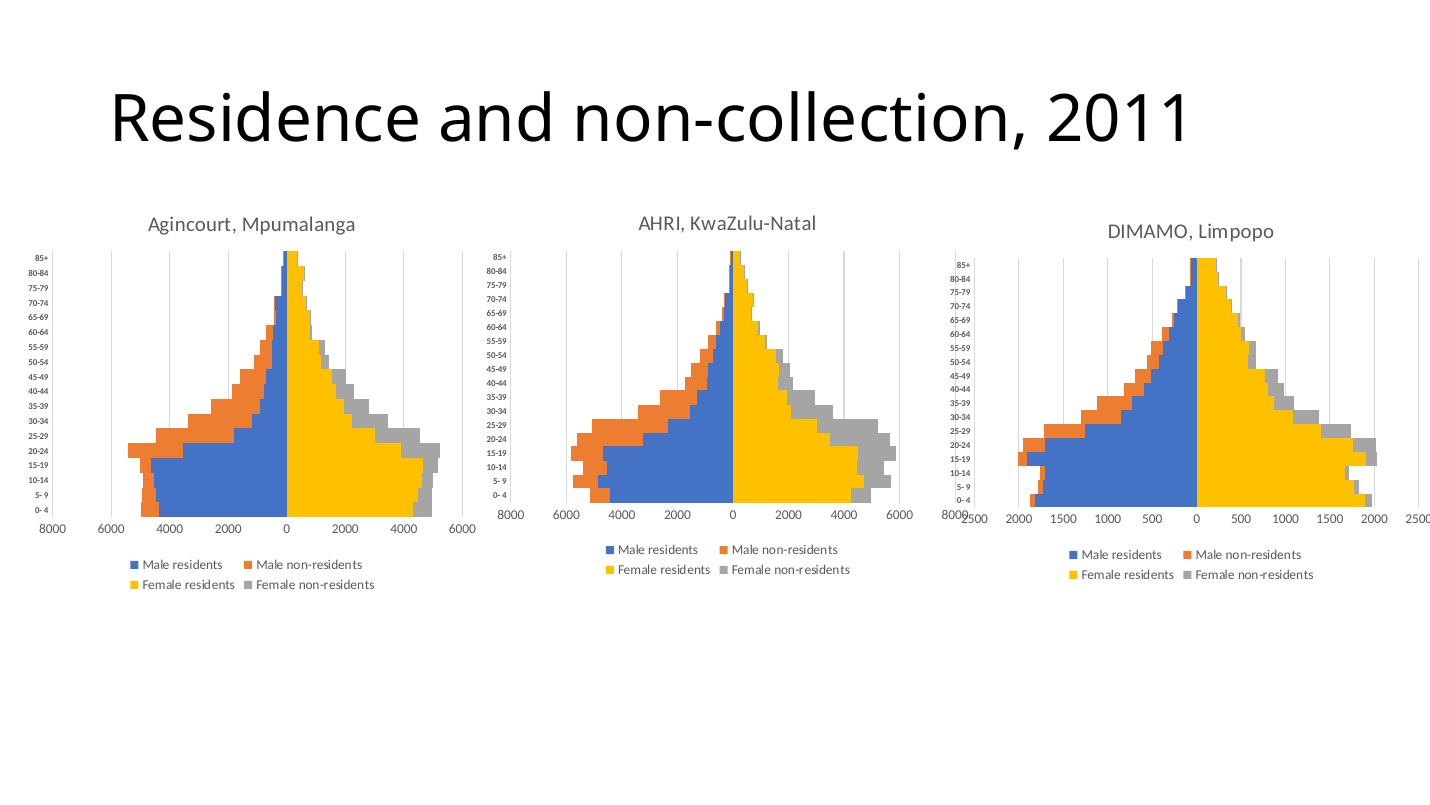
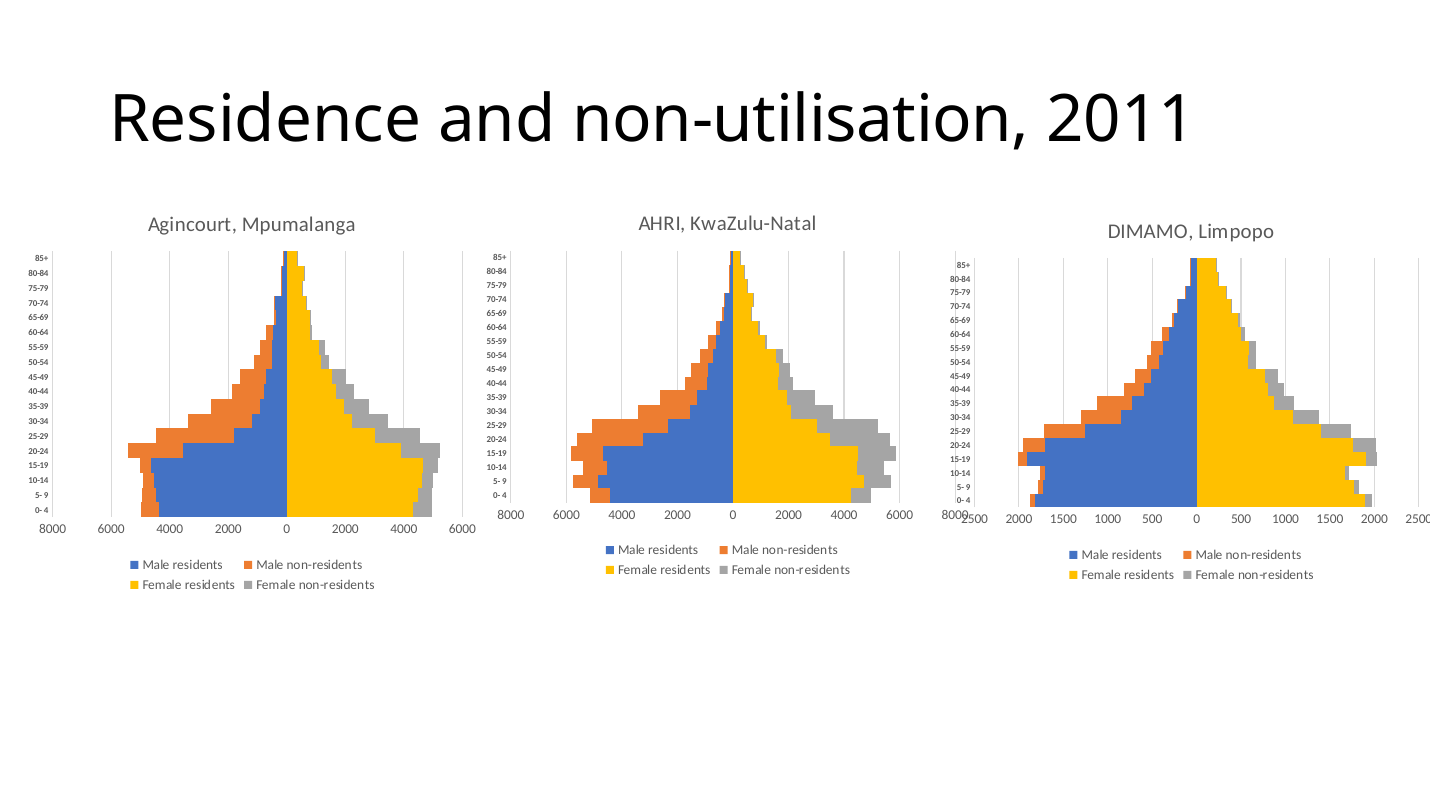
non-collection: non-collection -> non-utilisation (801, 120)
